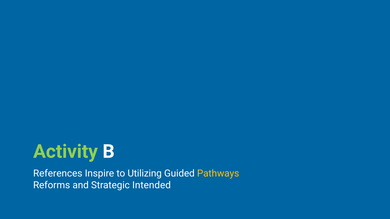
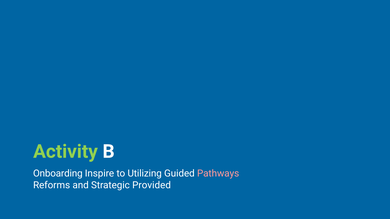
References: References -> Onboarding (58, 174)
Pathways colour: yellow -> pink (218, 174)
Intended: Intended -> Provided (152, 186)
